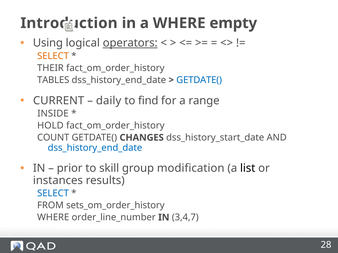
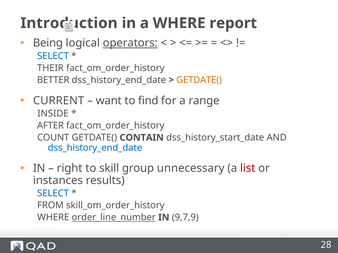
empty: empty -> report (233, 23)
Using: Using -> Being (48, 43)
SELECT colour: orange -> blue (53, 56)
TABLES: TABLES -> BETTER (53, 80)
GETDATE( colour: blue -> orange (199, 80)
daily: daily -> want (109, 101)
HOLD: HOLD -> AFTER (51, 126)
CHANGES: CHANGES -> CONTAIN (142, 138)
prior: prior -> right (70, 169)
modification: modification -> unnecessary (191, 169)
list colour: black -> red (248, 169)
sets_om_order_history: sets_om_order_history -> skill_om_order_history (115, 206)
order_line_number underline: none -> present (114, 218)
3,4,7: 3,4,7 -> 9,7,9 (185, 218)
